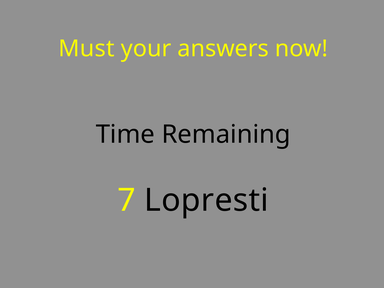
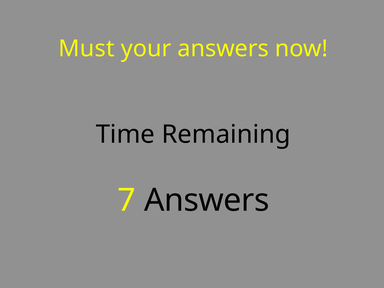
7 Lopresti: Lopresti -> Answers (207, 200)
